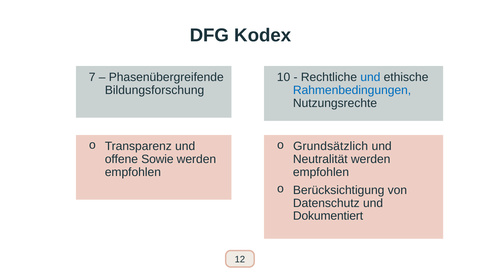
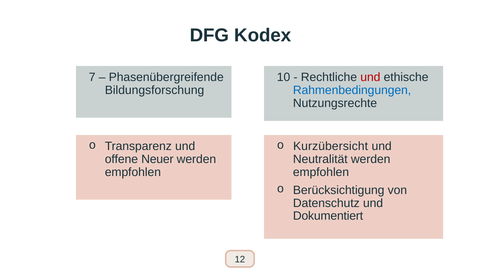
und colour: blue -> red (370, 77)
Grundsätzlich: Grundsätzlich -> Kurzübersicht (331, 147)
Sowie: Sowie -> Neuer (157, 160)
